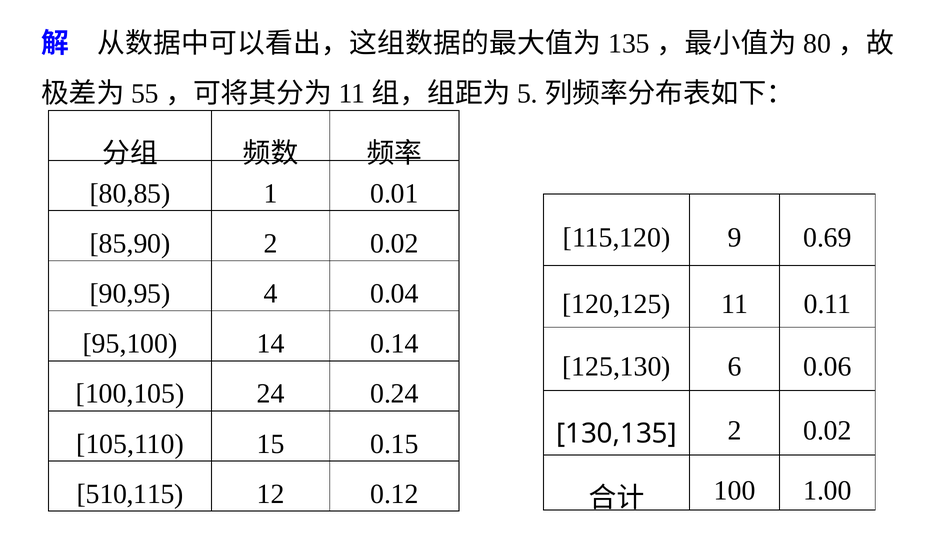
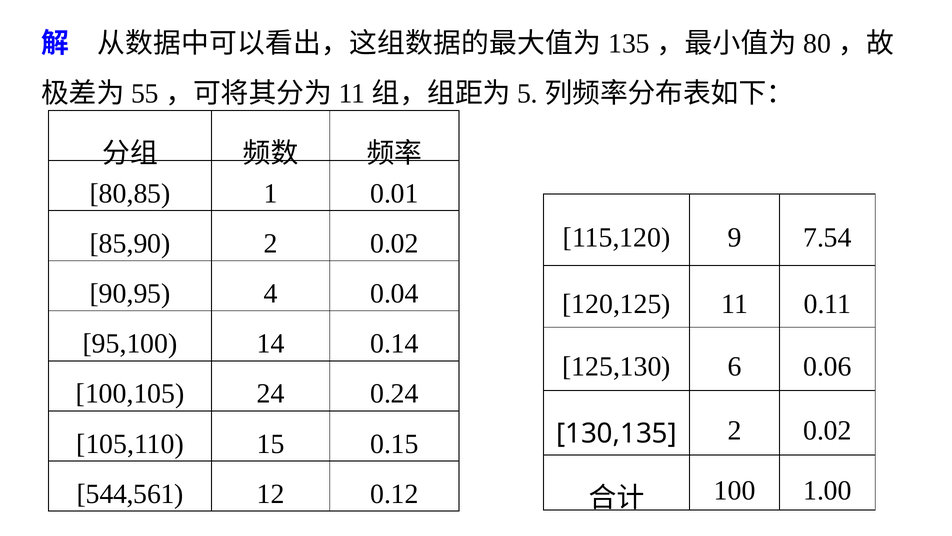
0.69: 0.69 -> 7.54 (827, 237)
510,115: 510,115 -> 544,561 (130, 494)
